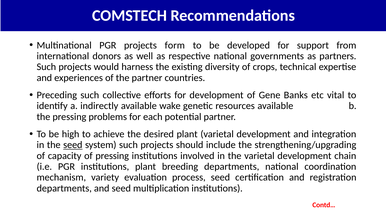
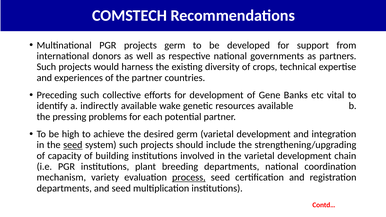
projects form: form -> germ (175, 45)
desired plant: plant -> germ (187, 134)
of pressing: pressing -> building (112, 156)
process underline: none -> present (189, 178)
